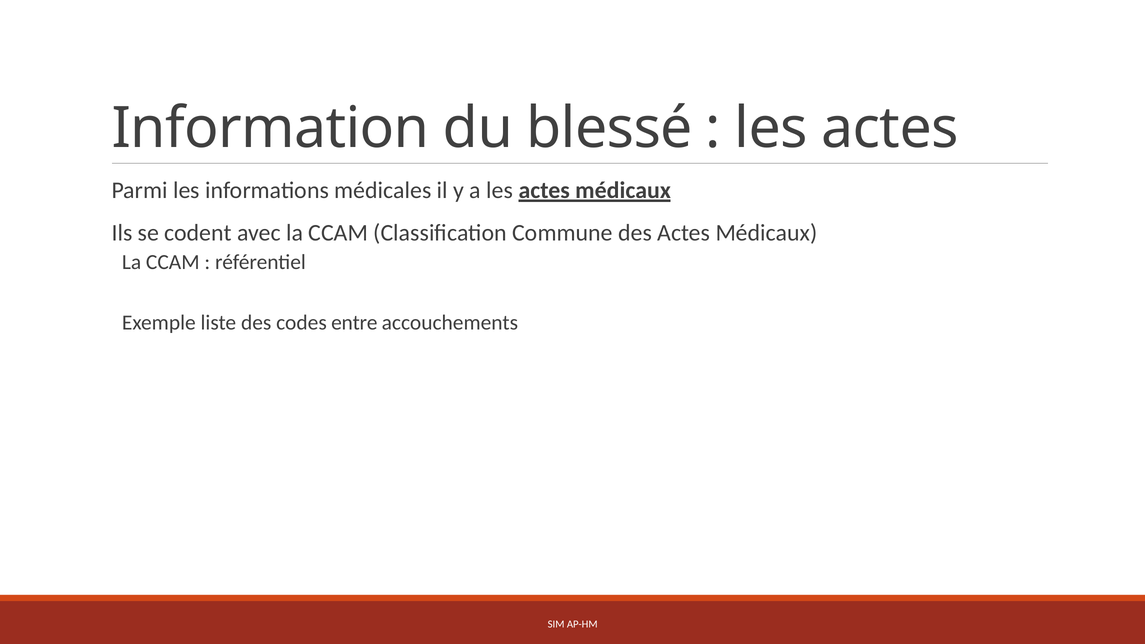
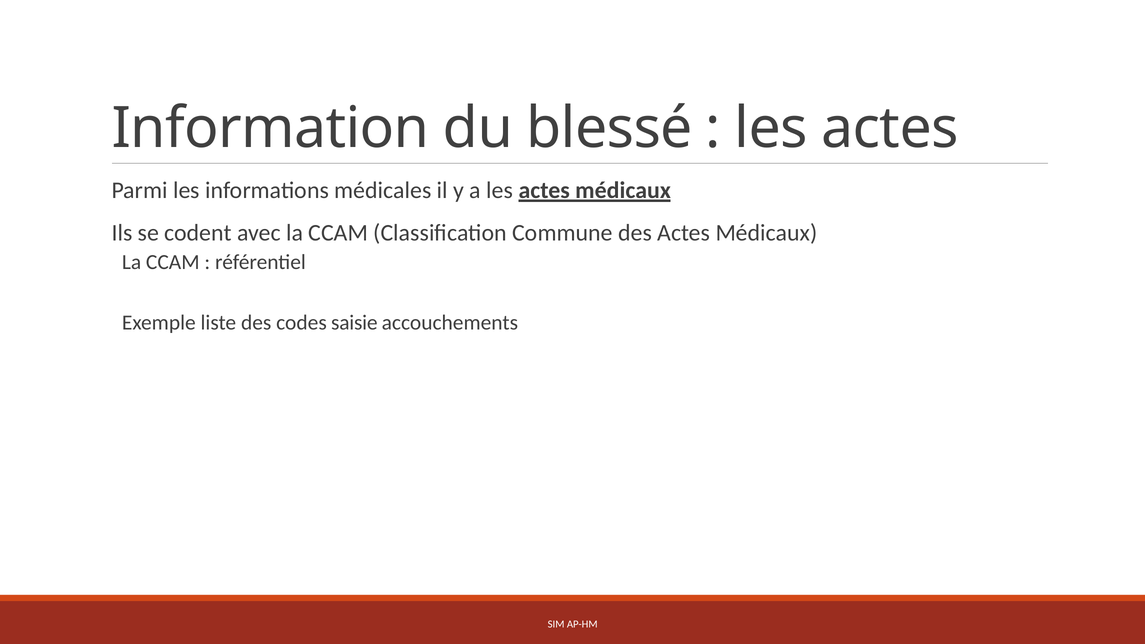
entre: entre -> saisie (354, 323)
